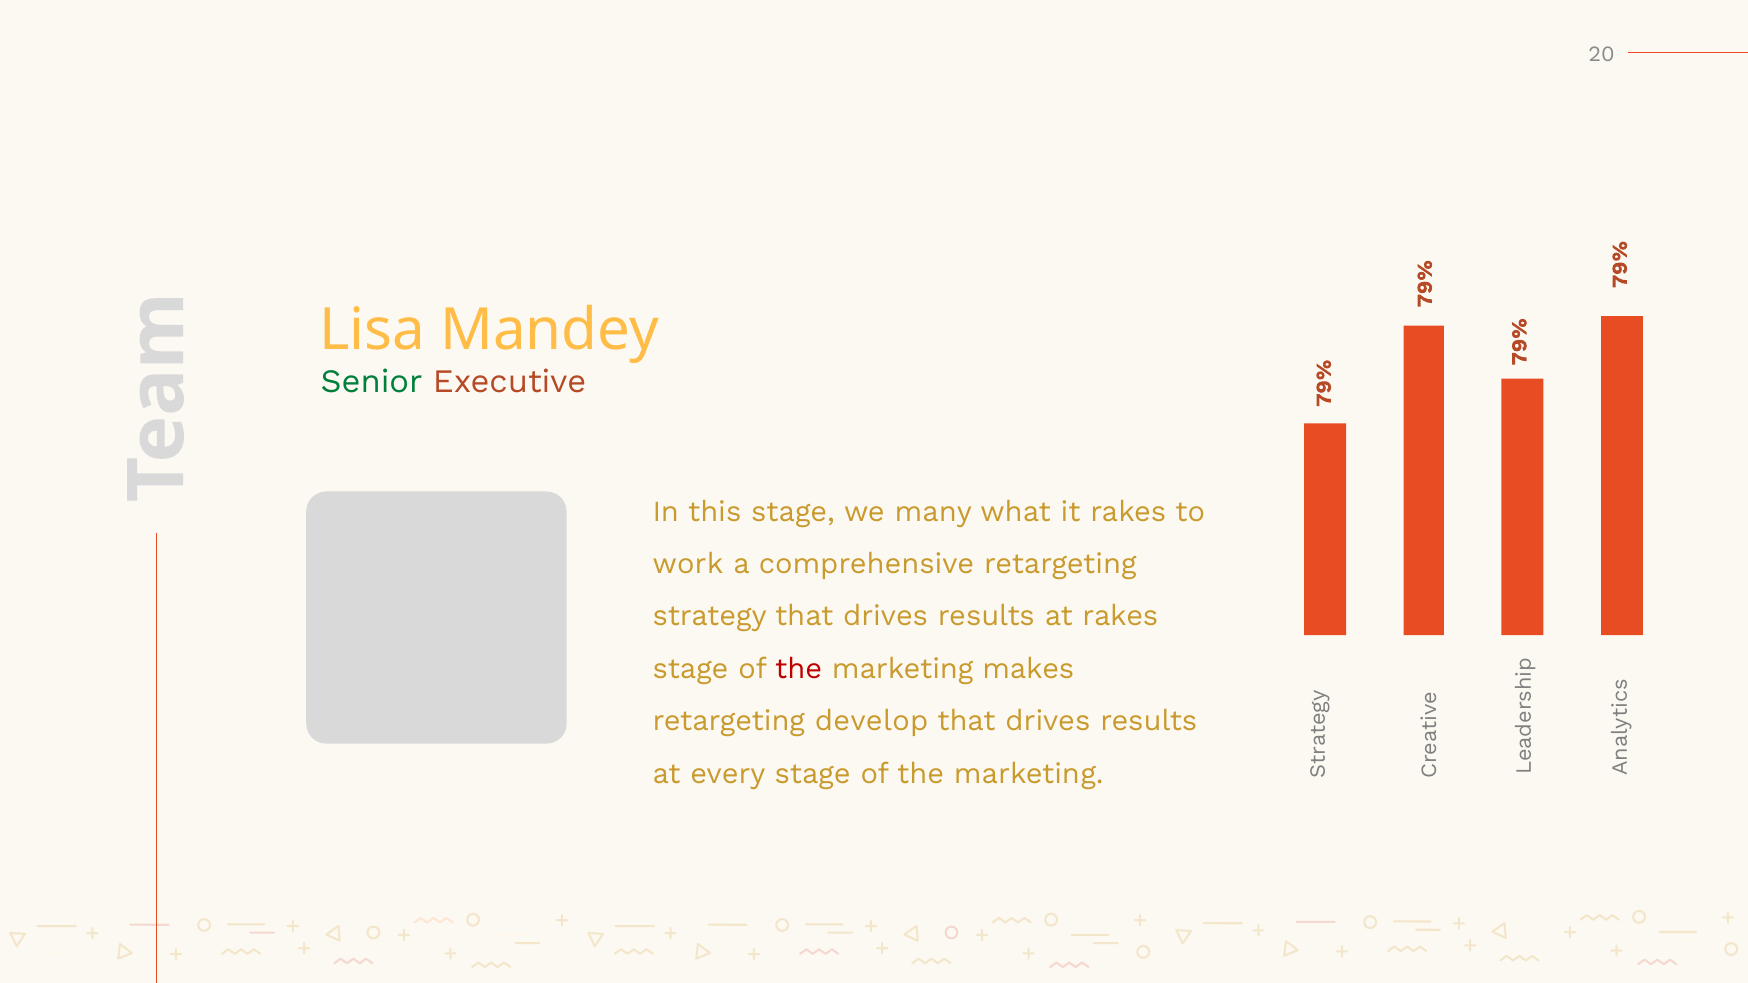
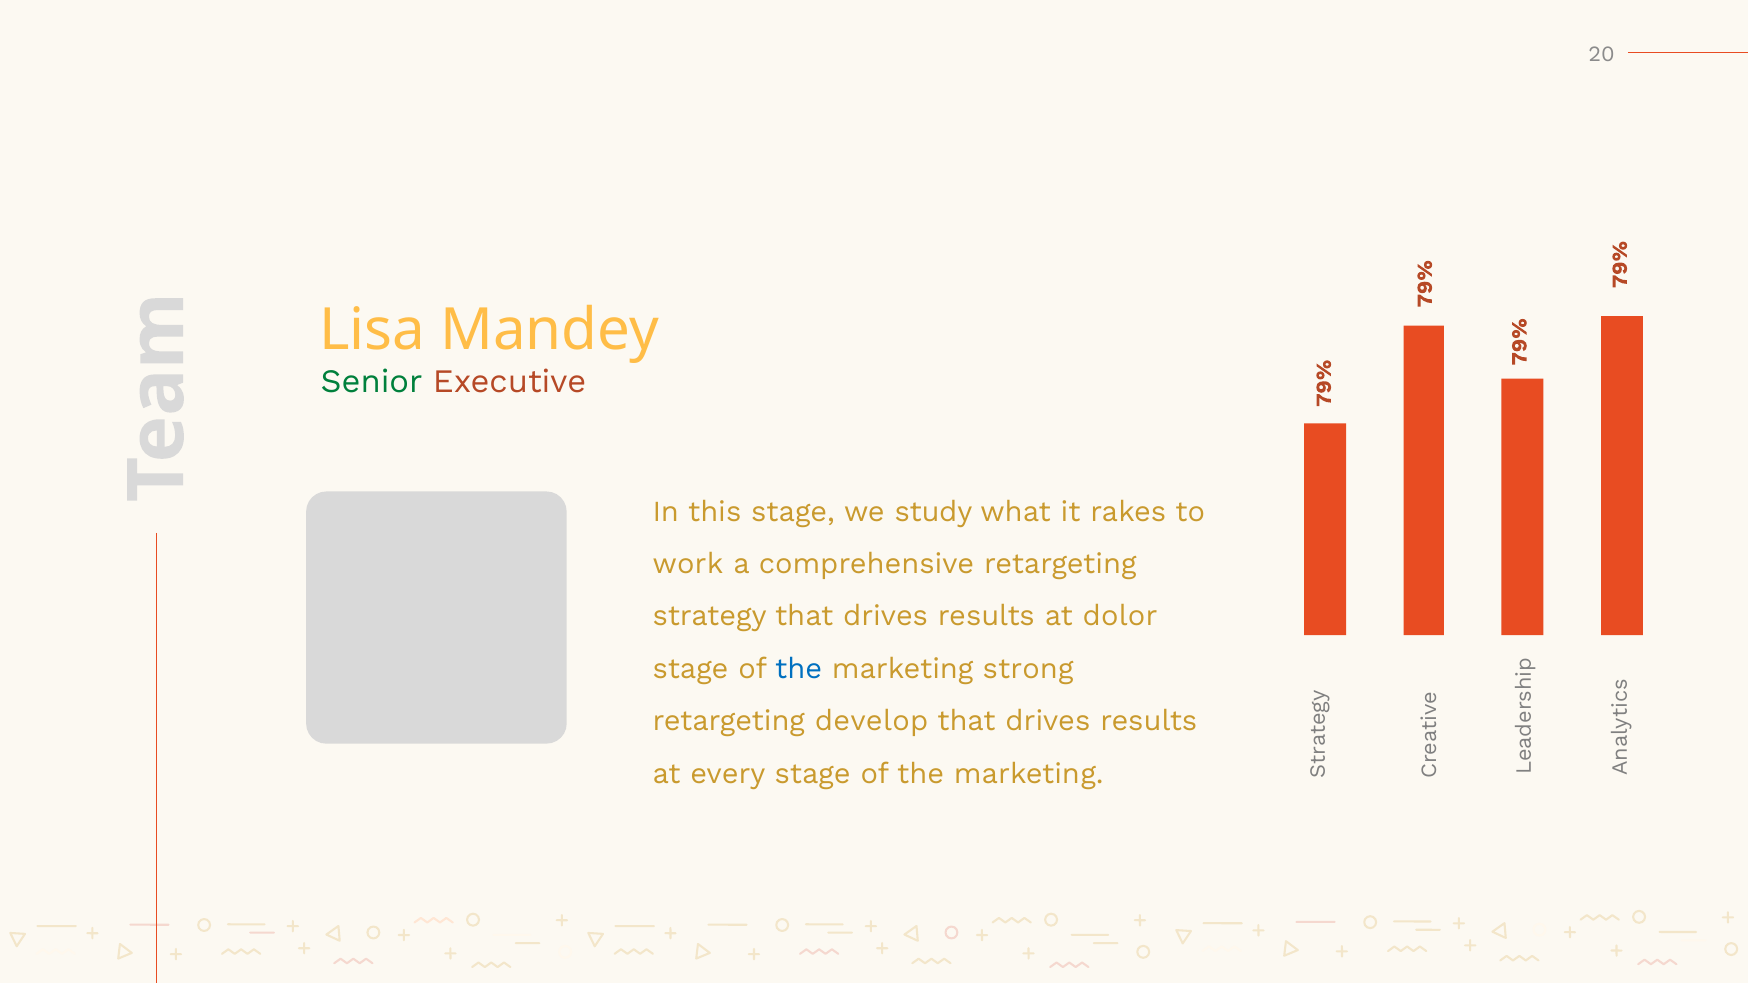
many: many -> study (933, 512)
at rakes: rakes -> dolor (1120, 617)
the colour: red -> blue (799, 669)
makes: makes -> strong (1028, 669)
